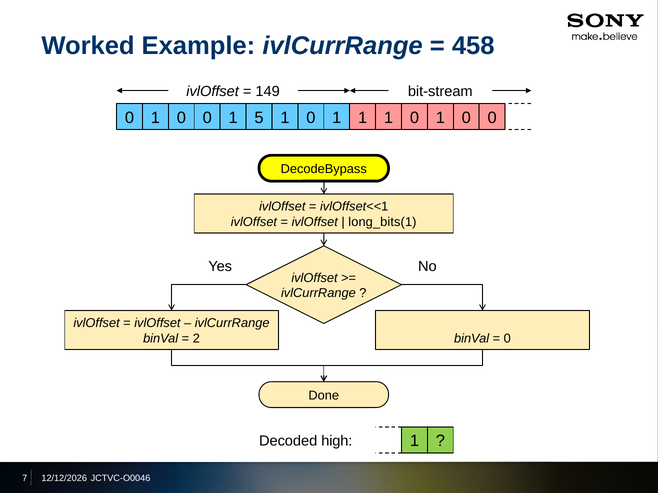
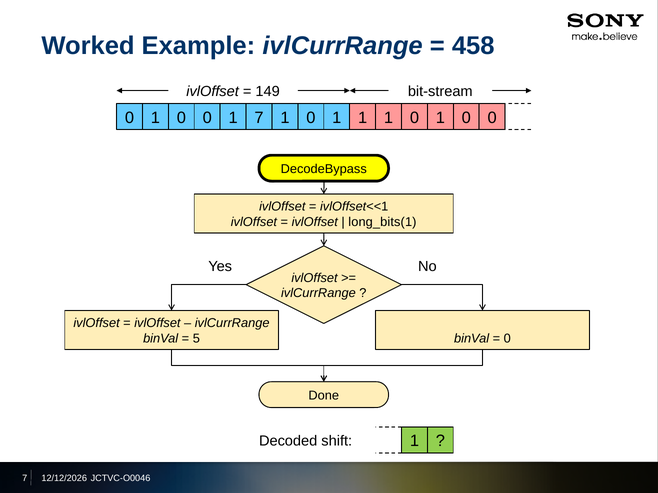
1 5: 5 -> 7 (259, 118)
2: 2 -> 5 (196, 339)
high: high -> shift (337, 441)
